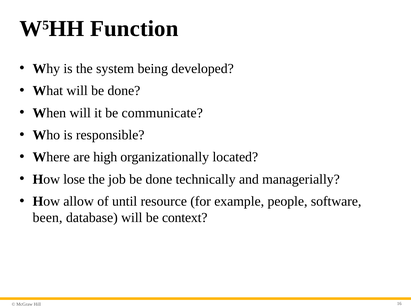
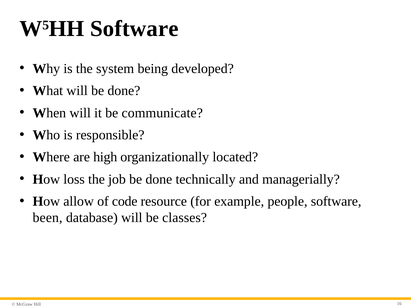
W5HH Function: Function -> Software (134, 29)
lose: lose -> loss (74, 179)
until: until -> code (125, 202)
context: context -> classes (185, 218)
